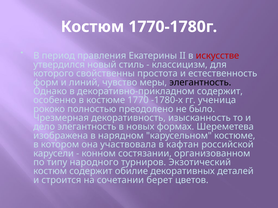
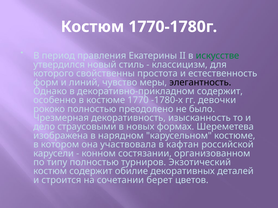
искусстве colour: red -> green (217, 56)
ученица: ученица -> девочки (217, 100)
дело элегантность: элегантность -> страусовыми (87, 127)
типу народного: народного -> полностью (94, 163)
